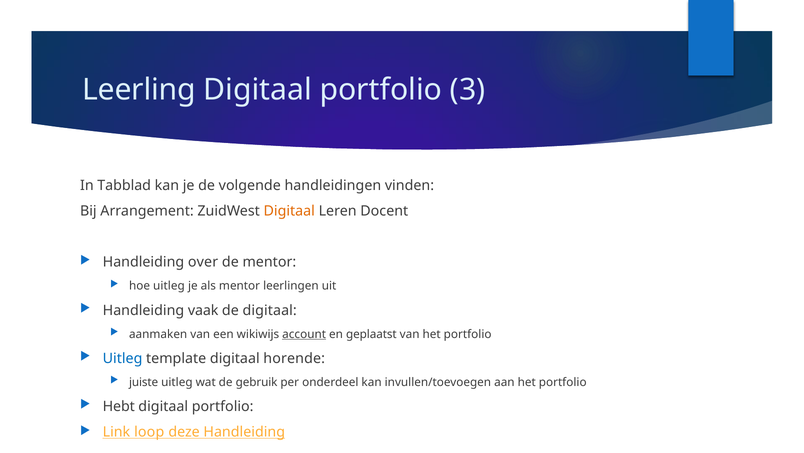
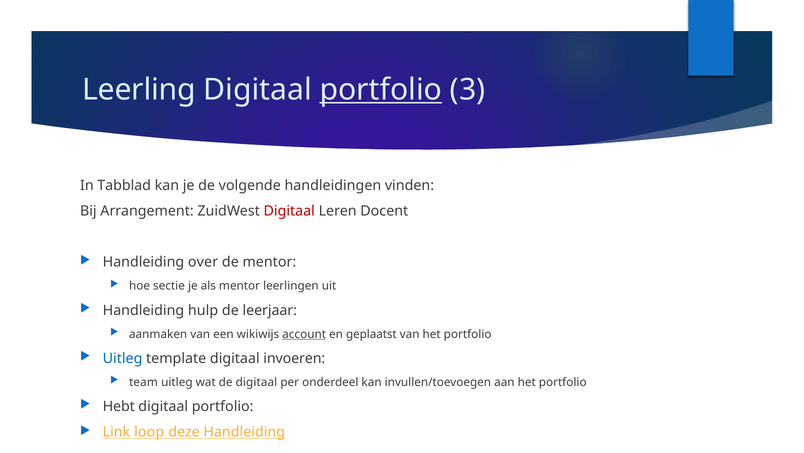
portfolio underline: none -> present (381, 90)
Digitaal colour: orange -> red (289, 211)
hoe uitleg: uitleg -> sectie (169, 286)
vaak: vaak -> hulp (203, 310)
de digitaal: digitaal -> leerjaar (270, 310)
horende: horende -> invoeren (294, 358)
juiste: juiste -> team (144, 382)
de gebruik: gebruik -> digitaal (256, 382)
